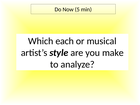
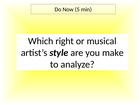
each: each -> right (65, 41)
